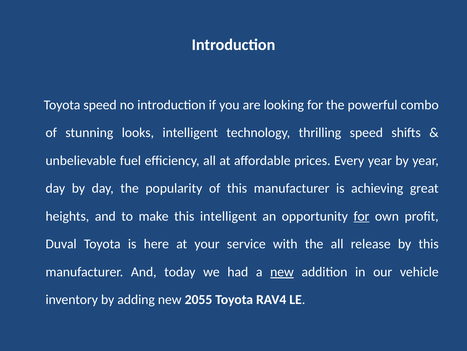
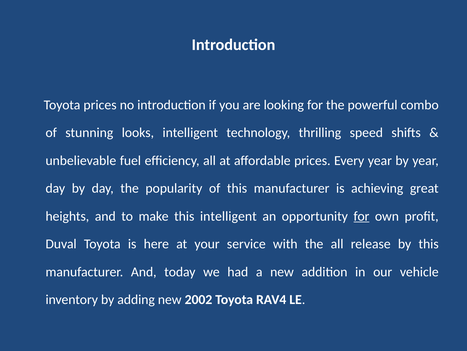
Toyota speed: speed -> prices (100, 105)
new underline: present -> none (282, 271)
2055: 2055 -> 2002 (198, 299)
